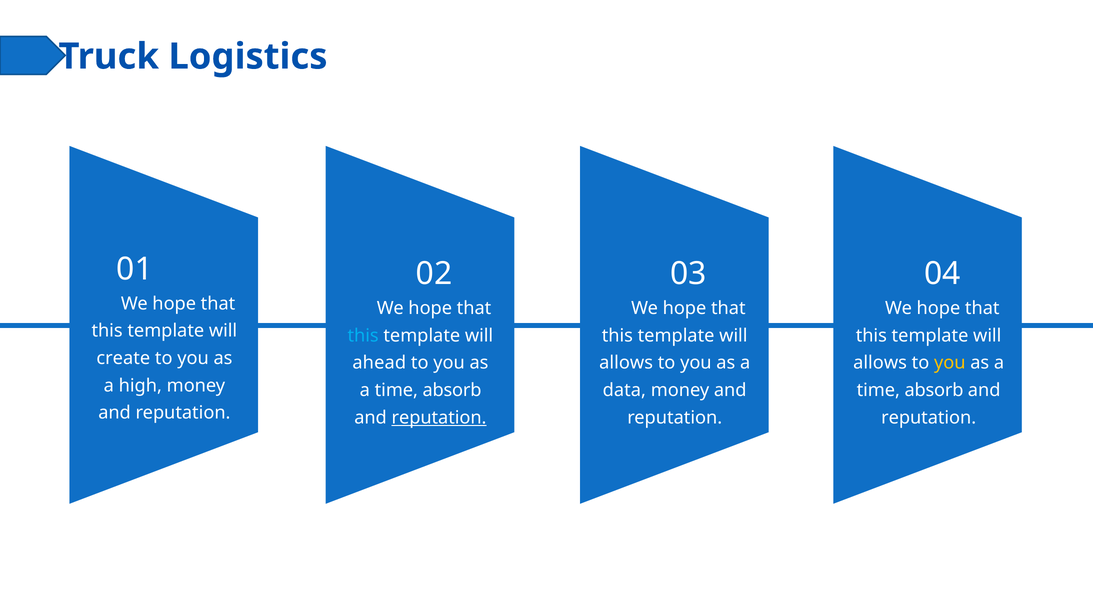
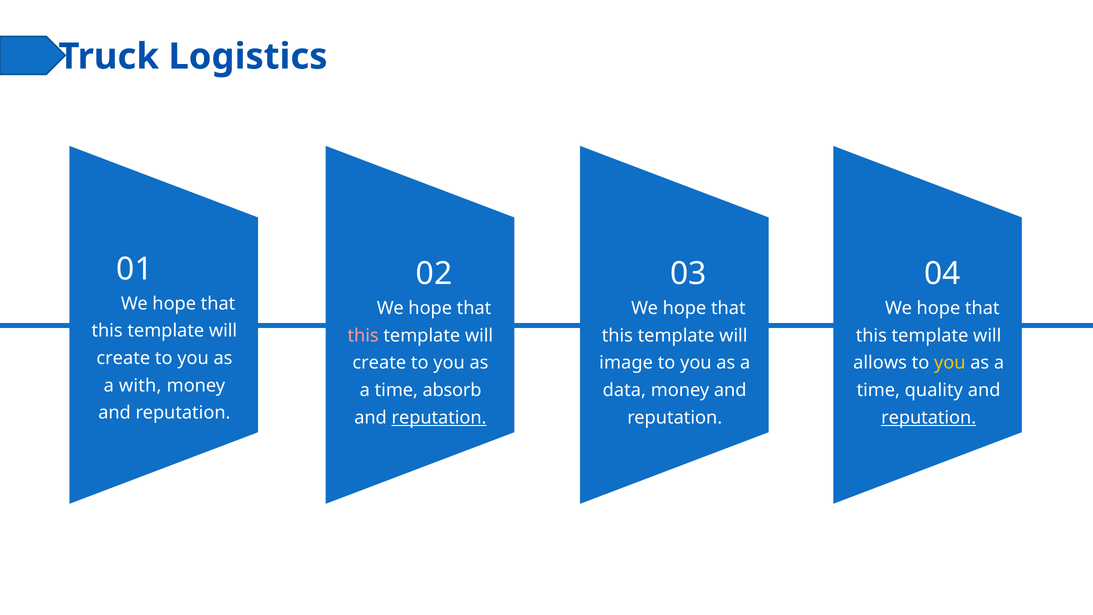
this colour: light blue -> pink (363, 335)
ahead: ahead -> create (379, 363)
allows: allows -> image (626, 363)
high: high -> with (140, 385)
absorb: absorb -> quality (934, 390)
reputation underline: none -> present (929, 417)
